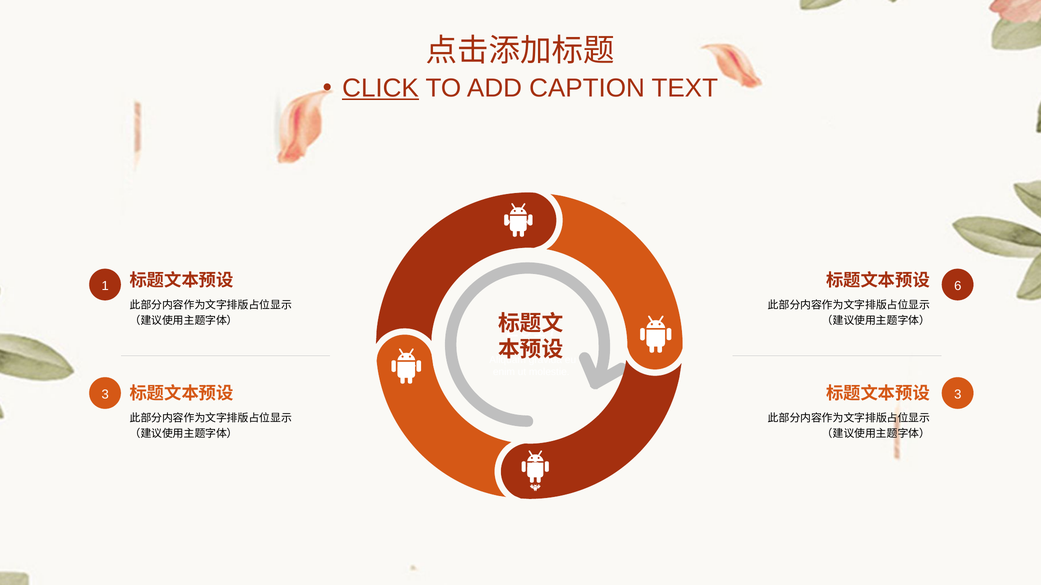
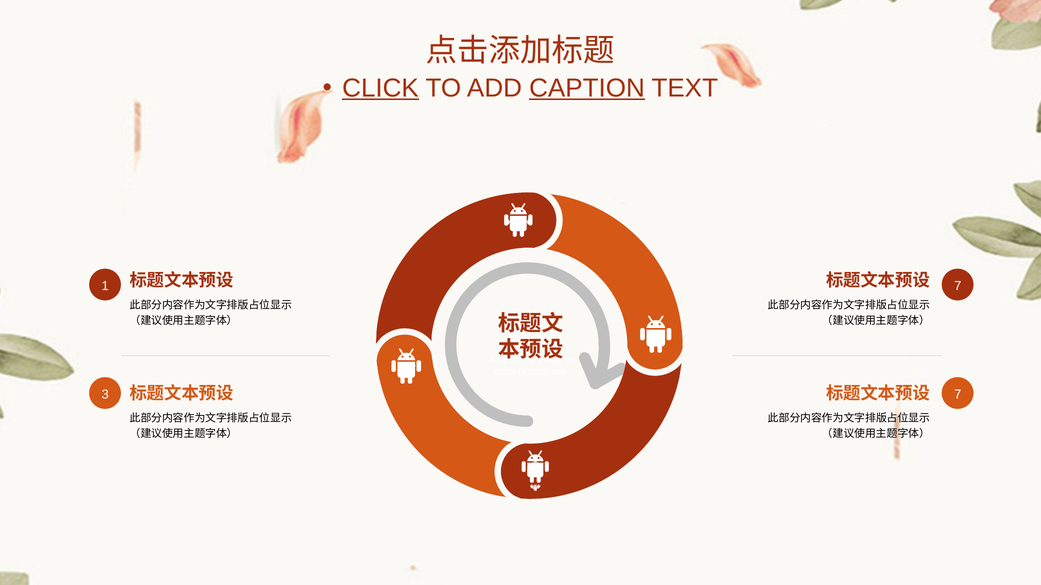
CAPTION underline: none -> present (587, 88)
1 6: 6 -> 7 (958, 286)
3 3: 3 -> 7 (958, 395)
